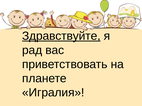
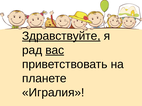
вас underline: none -> present (55, 50)
